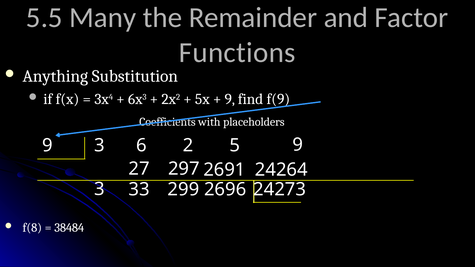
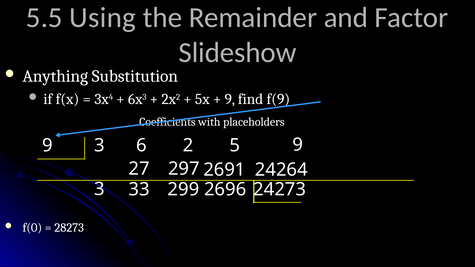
Many: Many -> Using (103, 18)
Functions: Functions -> Slideshow (237, 52)
f(8: f(8 -> f(0 (32, 228)
38484: 38484 -> 28273 (69, 228)
